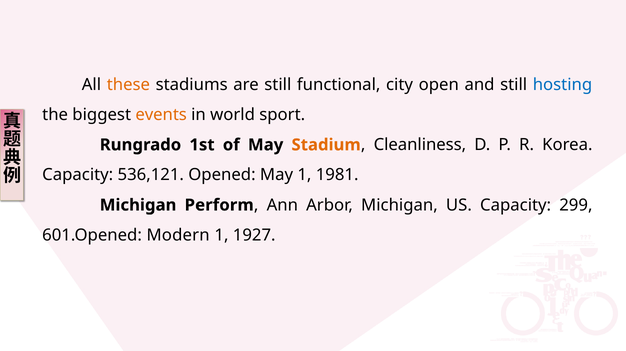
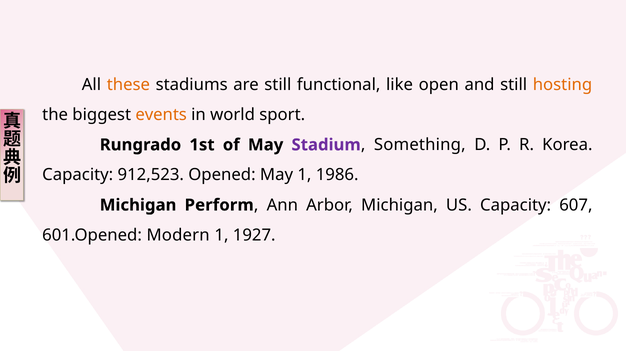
city: city -> like (400, 85)
hosting colour: blue -> orange (562, 85)
Stadium colour: orange -> purple (326, 145)
Cleanliness: Cleanliness -> Something (420, 145)
536,121: 536,121 -> 912,523 (151, 175)
1981: 1981 -> 1986 (337, 175)
299: 299 -> 607 (576, 205)
